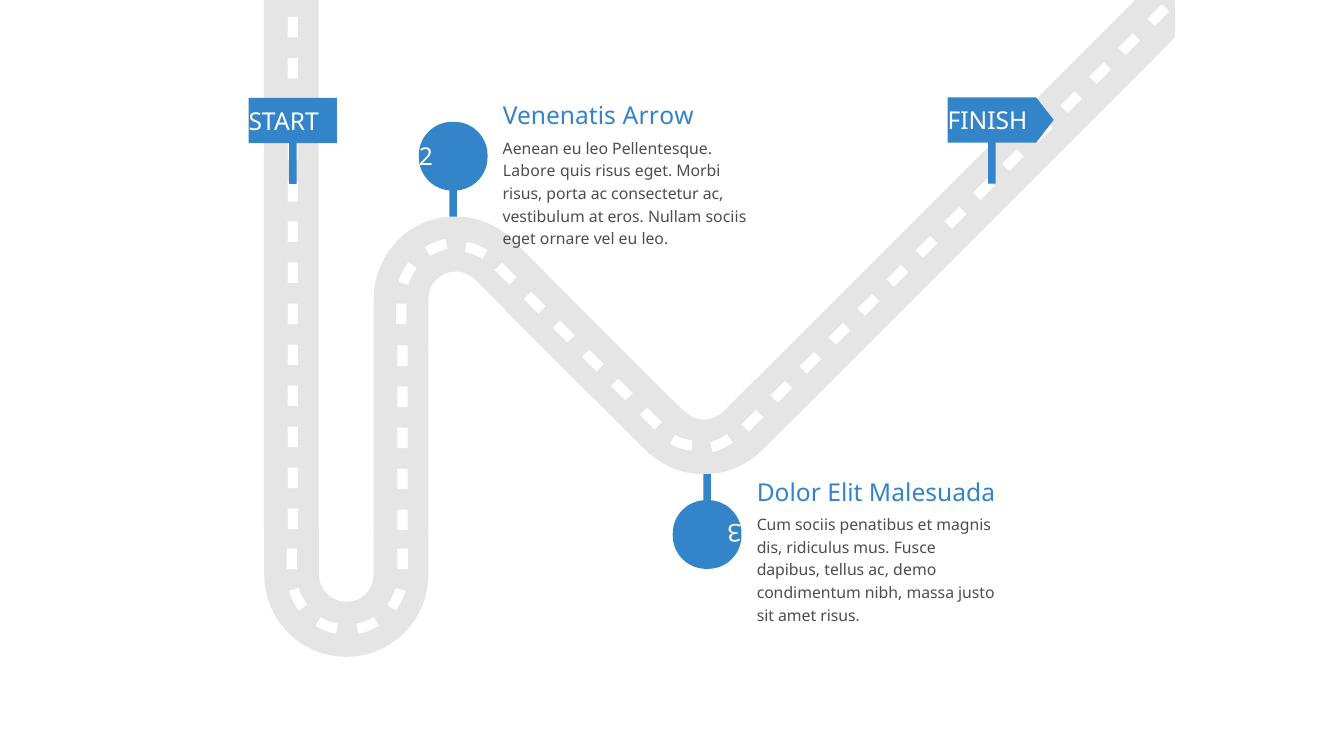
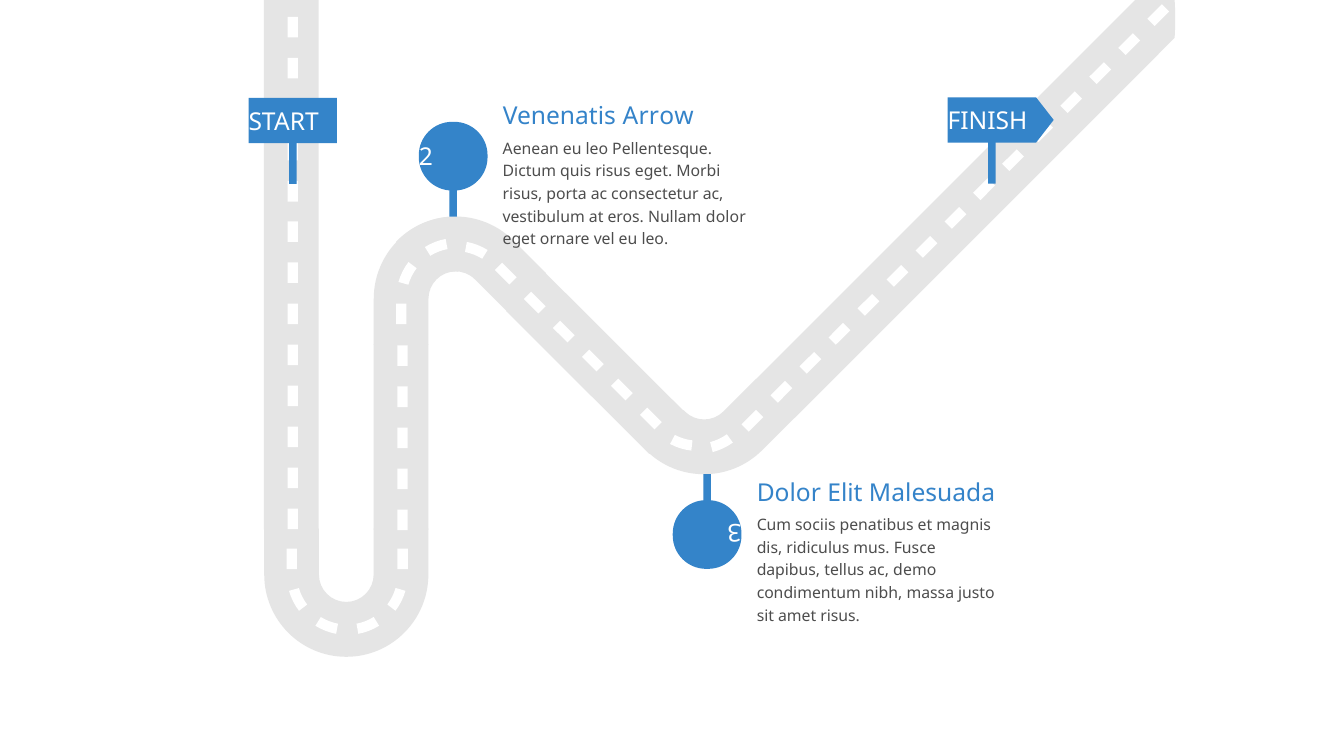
Labore: Labore -> Dictum (529, 172)
Nullam sociis: sociis -> dolor (726, 217)
